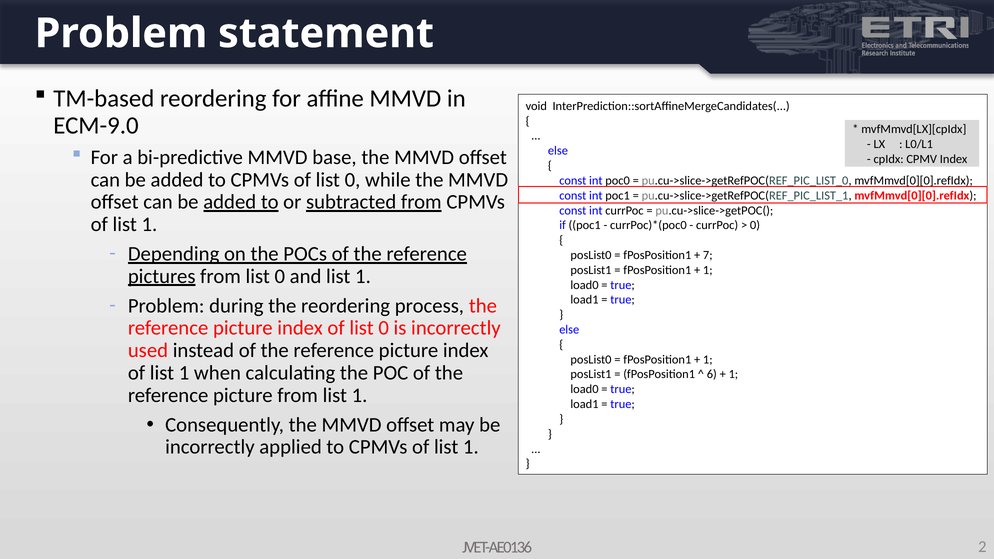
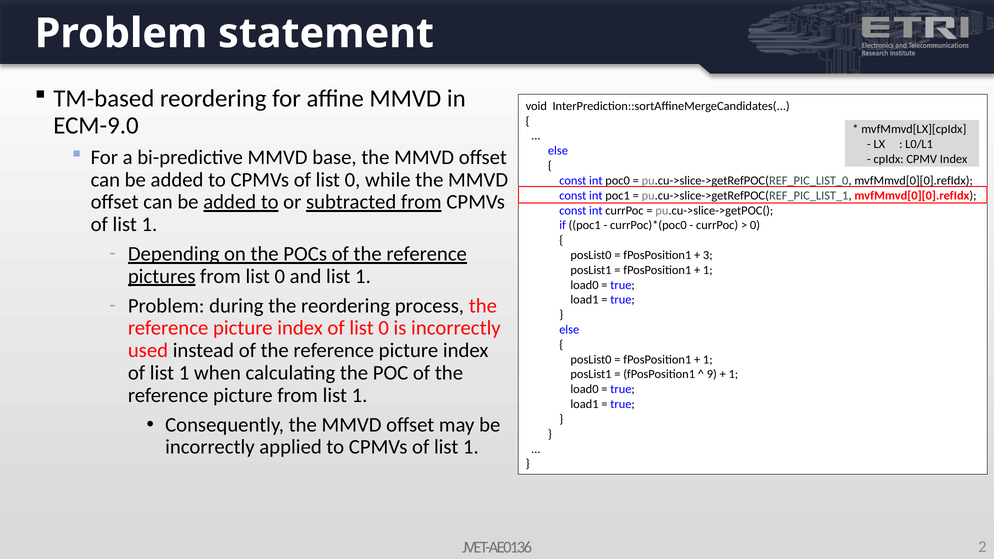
7: 7 -> 3 (708, 255)
6: 6 -> 9 (712, 374)
